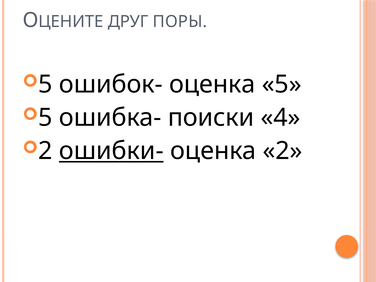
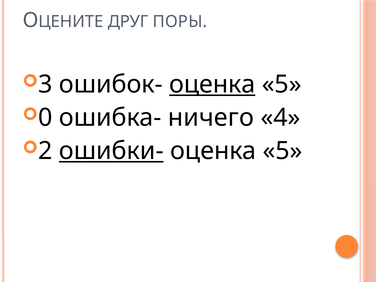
5: 5 -> 3 (45, 84)
оценка underline: none -> present (212, 84)
5: 5 -> 0 (45, 118)
поиски: поиски -> ничего (211, 118)
2: 2 -> 5 (283, 151)
